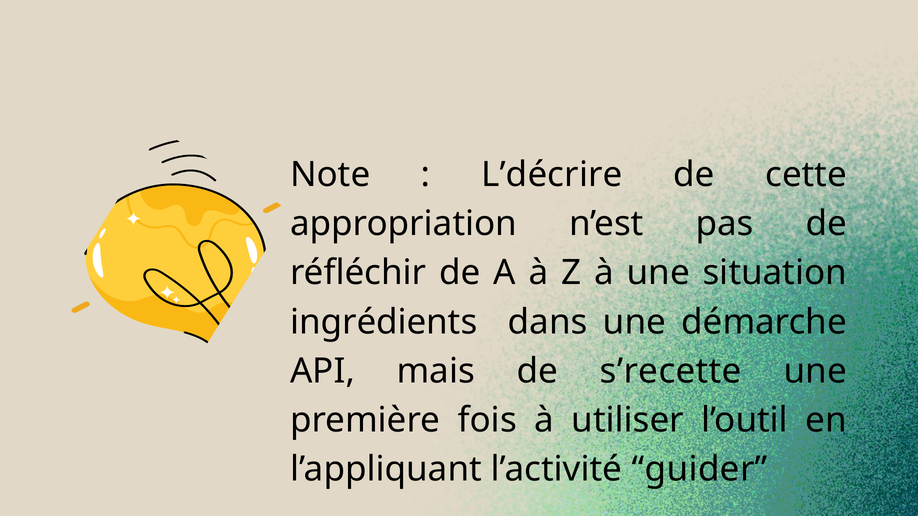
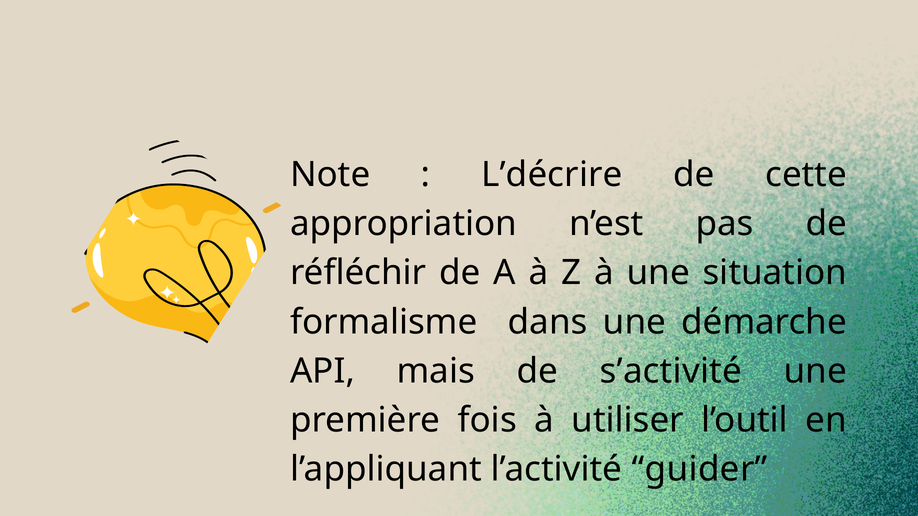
ingrédients: ingrédients -> formalisme (384, 322)
s’recette: s’recette -> s’activité (671, 371)
